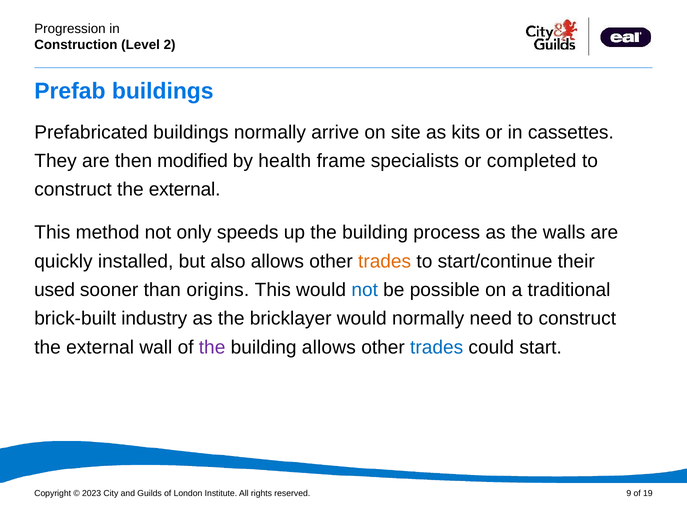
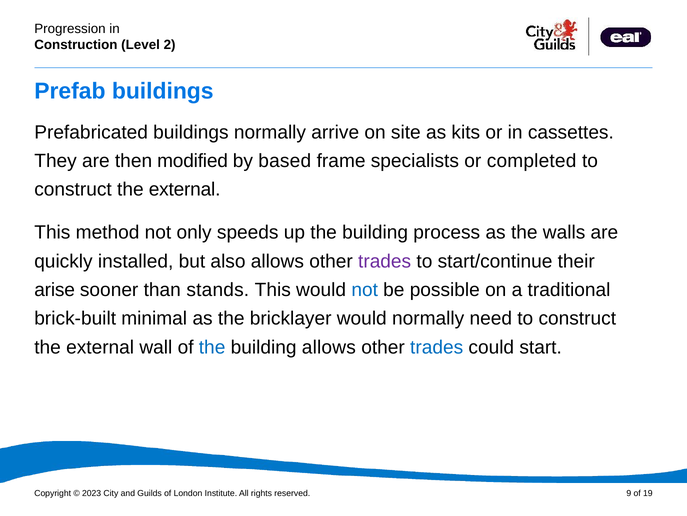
health: health -> based (285, 161)
trades colour: orange -> purple (385, 261)
used: used -> arise (55, 289)
origins: origins -> stands (218, 289)
industry: industry -> minimal (154, 318)
the colour: purple -> blue (212, 347)
